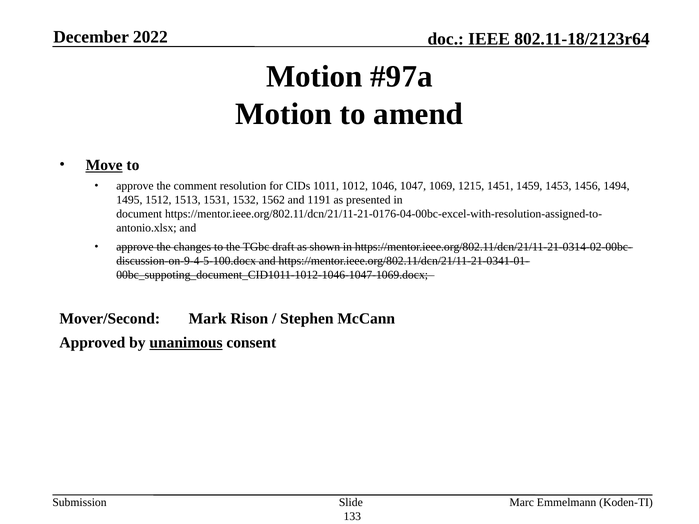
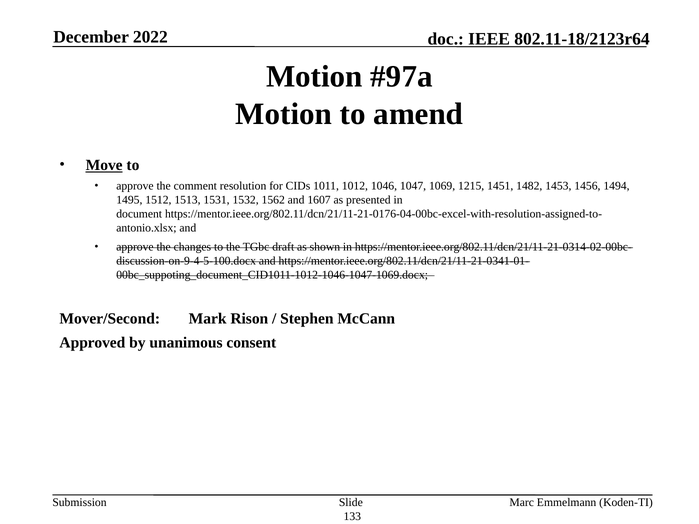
1459: 1459 -> 1482 (529, 186)
1191: 1191 -> 1607 (319, 200)
unanimous underline: present -> none (186, 343)
